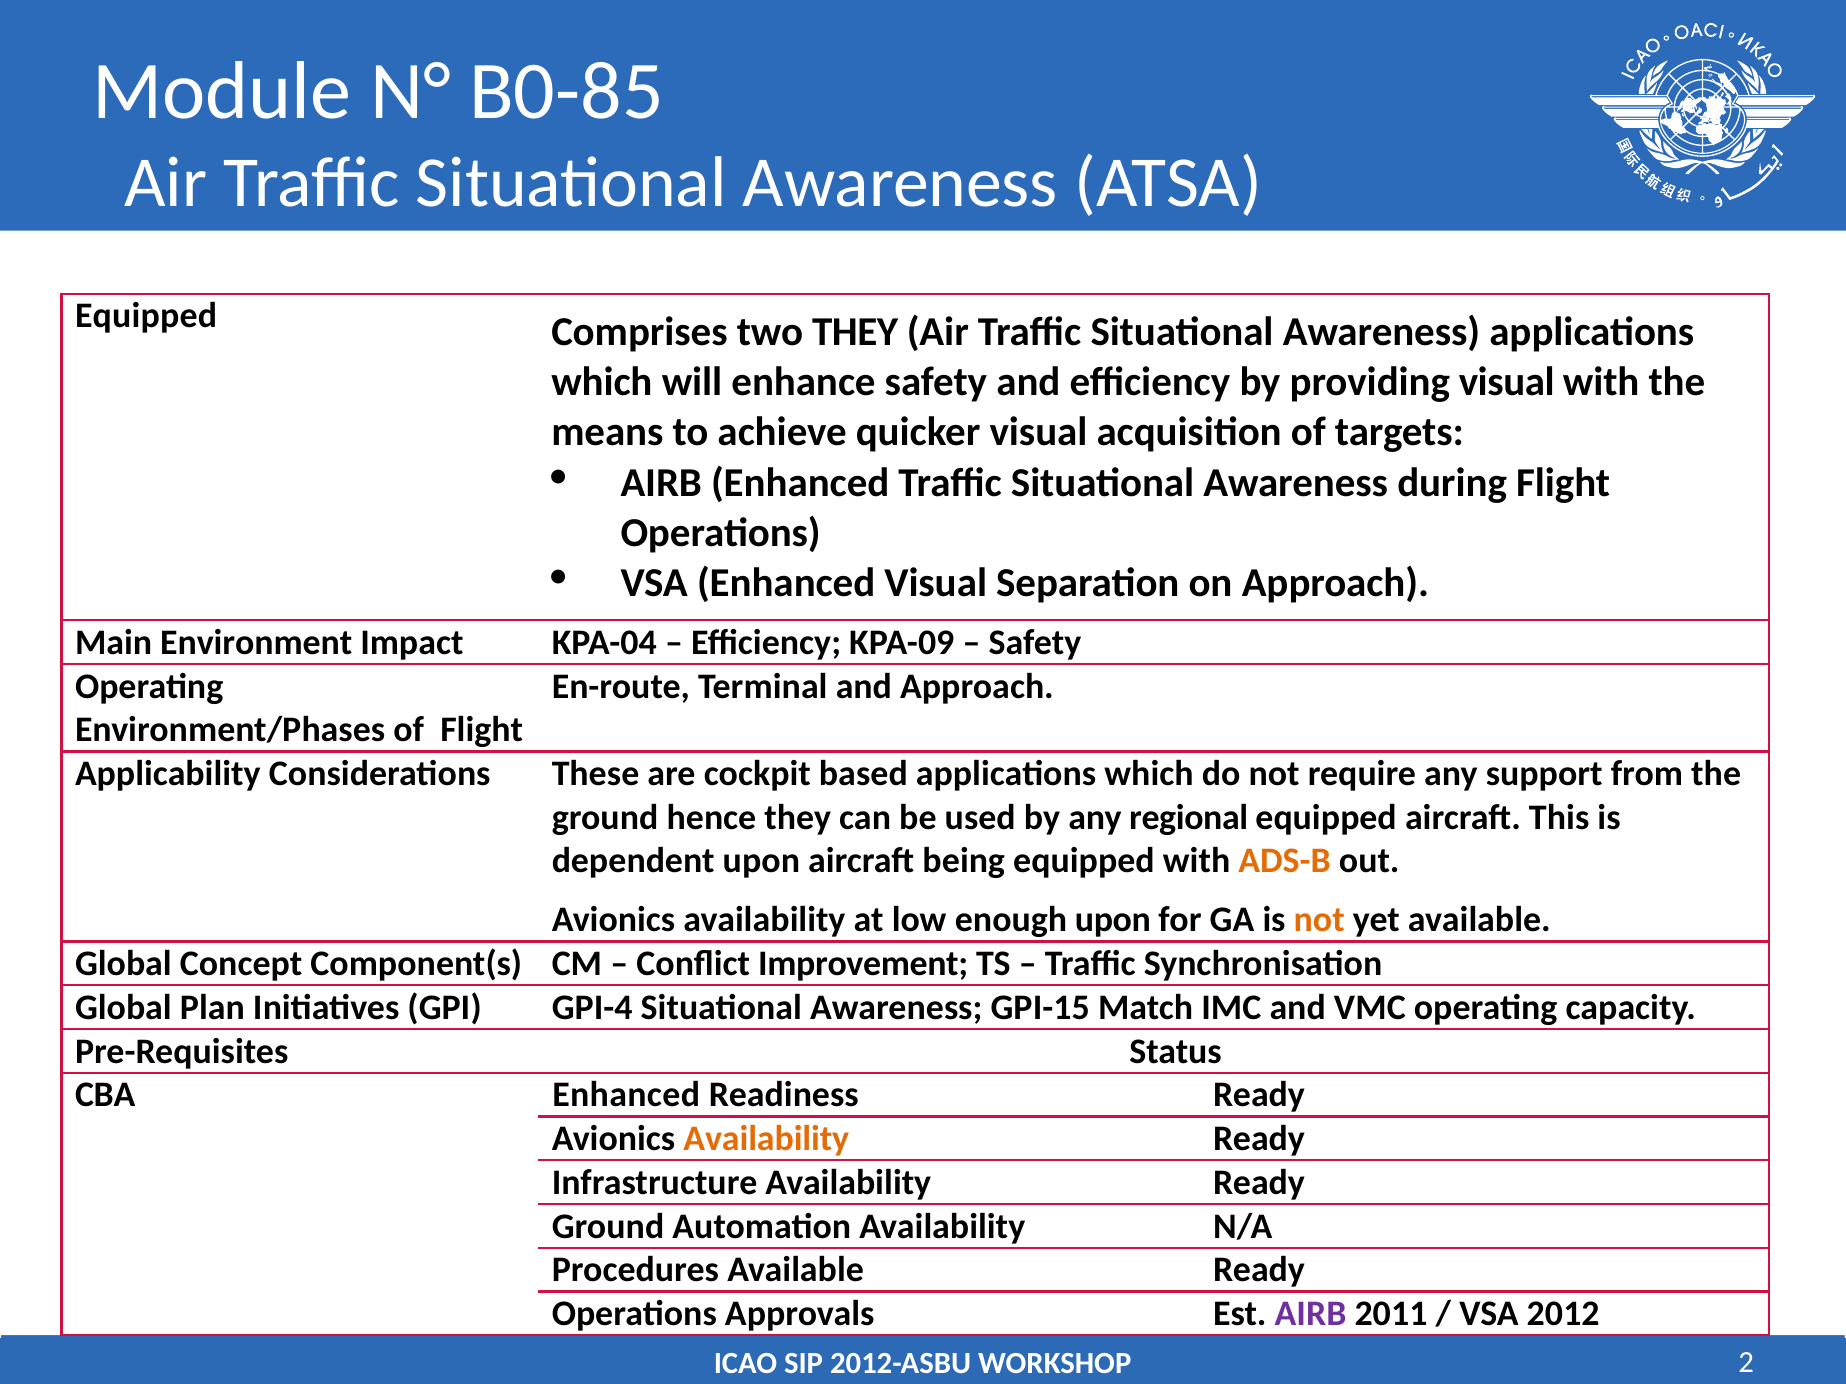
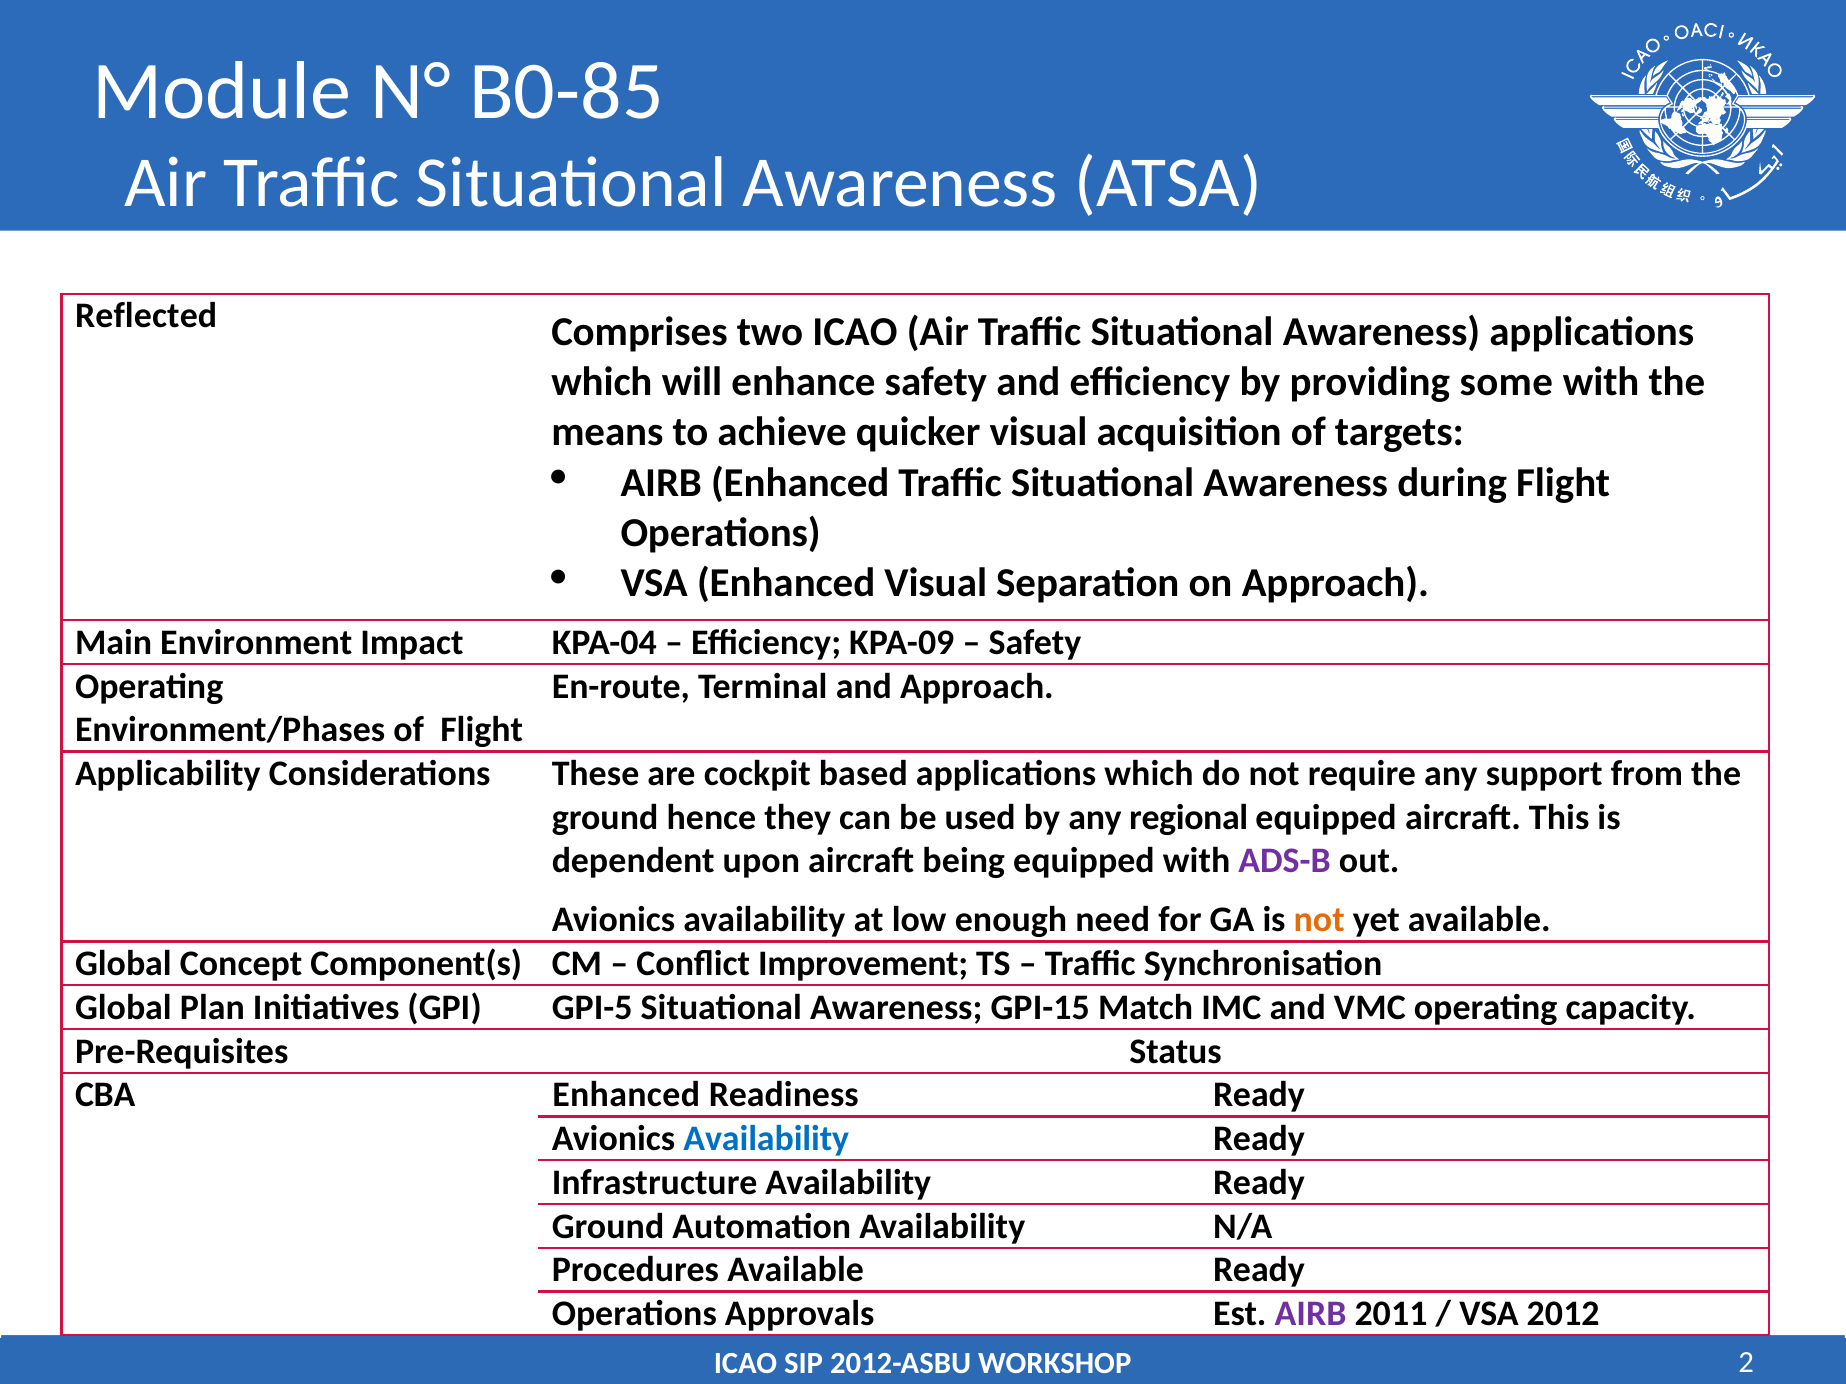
Equipped: Equipped -> Reflected (146, 316)
two THEY: THEY -> ICAO (855, 332)
providing visual: visual -> some (1506, 382)
ADS-B colour: orange -> purple (1285, 861)
enough upon: upon -> need (1113, 920)
GPI-4: GPI-4 -> GPI-5 (592, 1008)
Availability colour: orange -> blue (766, 1139)
